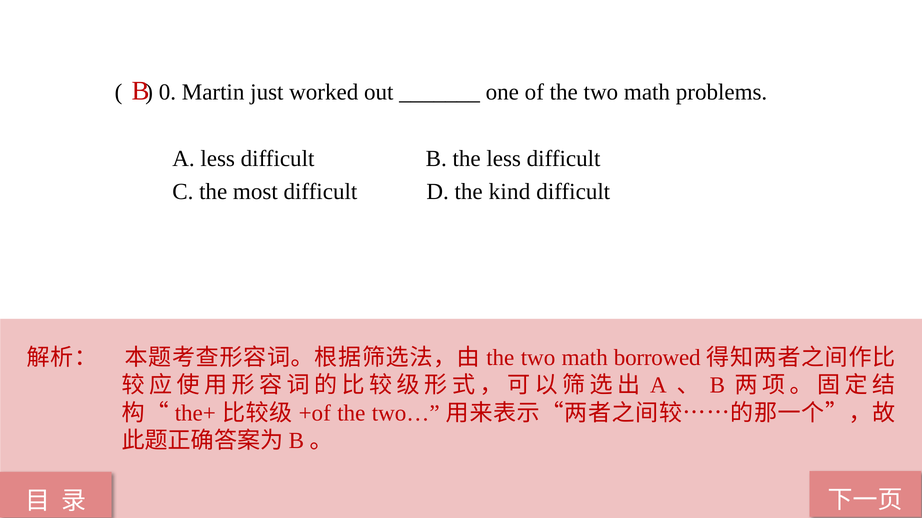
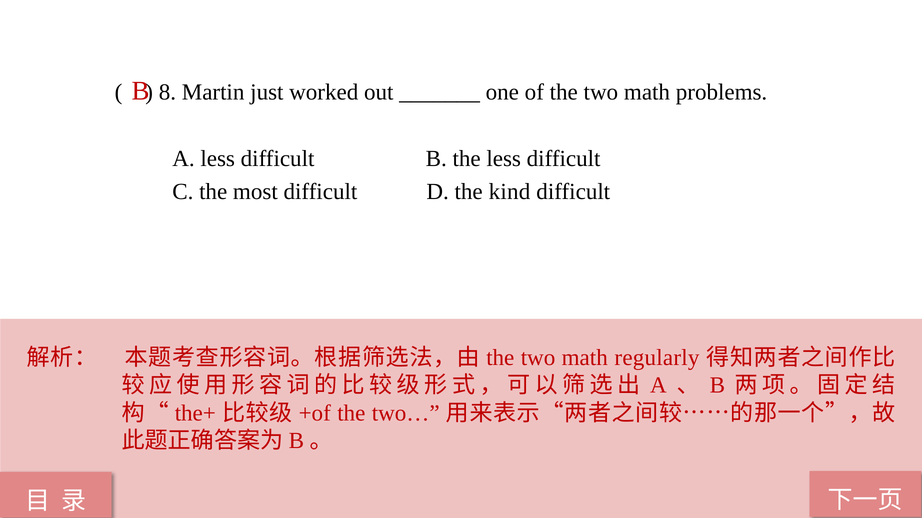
0: 0 -> 8 (167, 92)
borrowed: borrowed -> regularly (657, 358)
